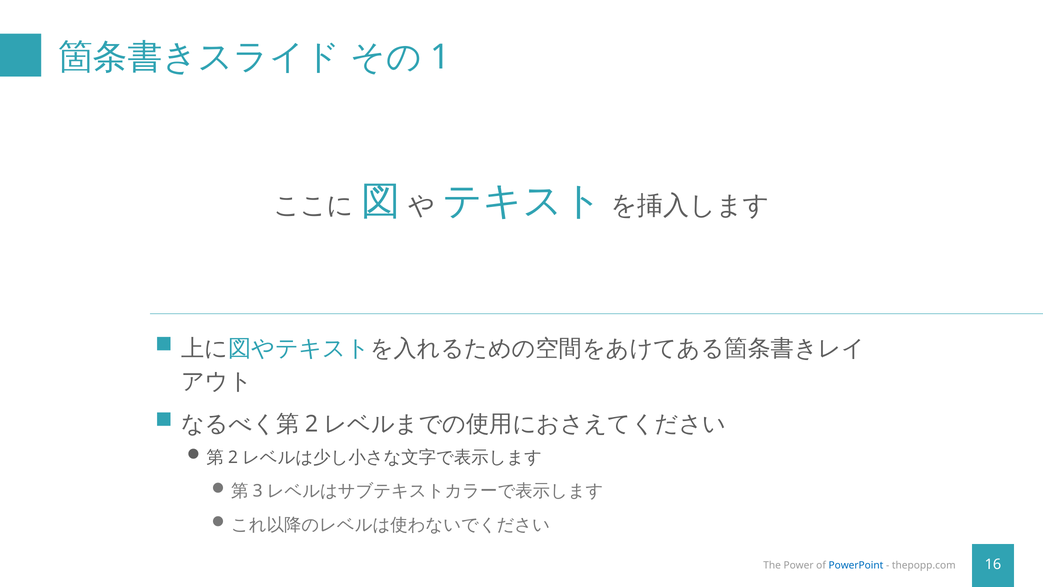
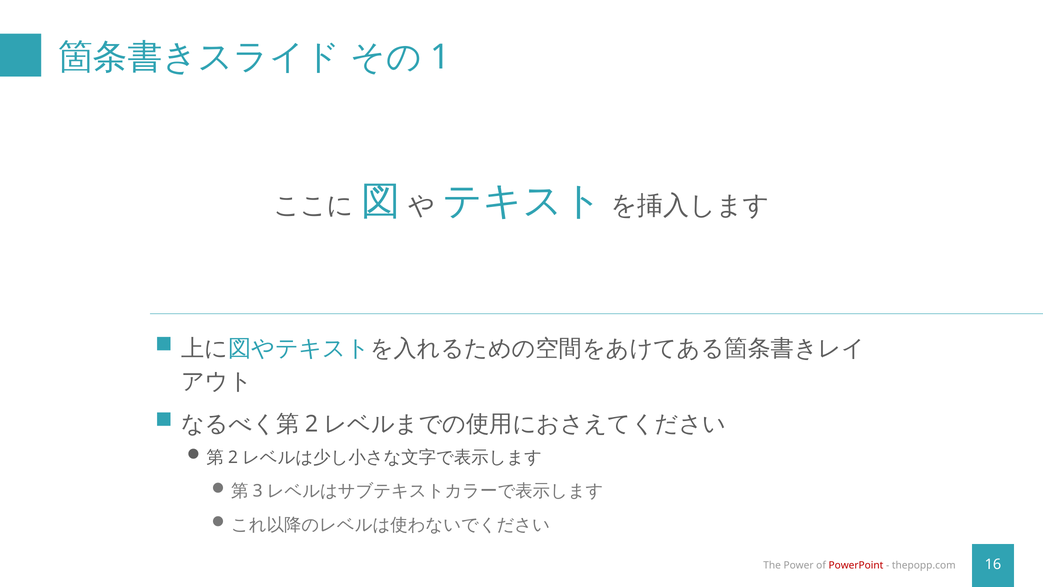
PowerPoint colour: blue -> red (856, 565)
